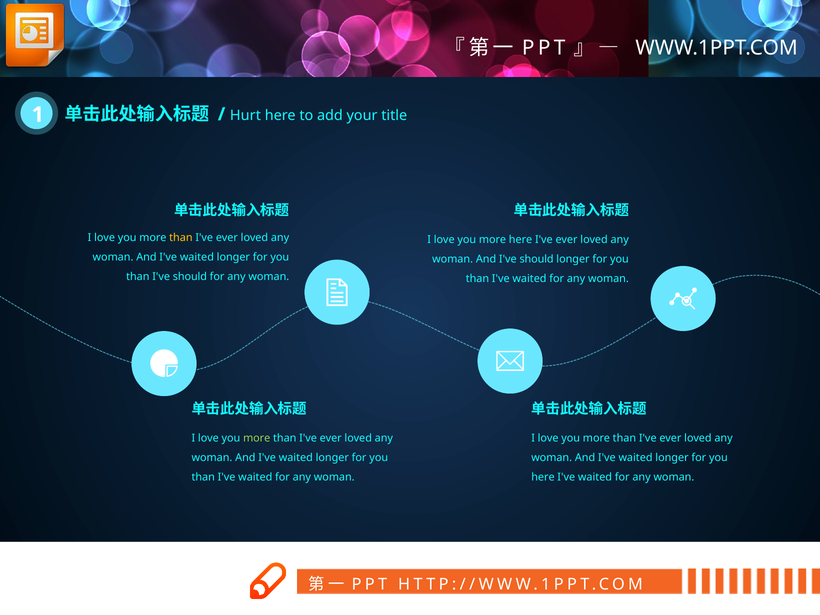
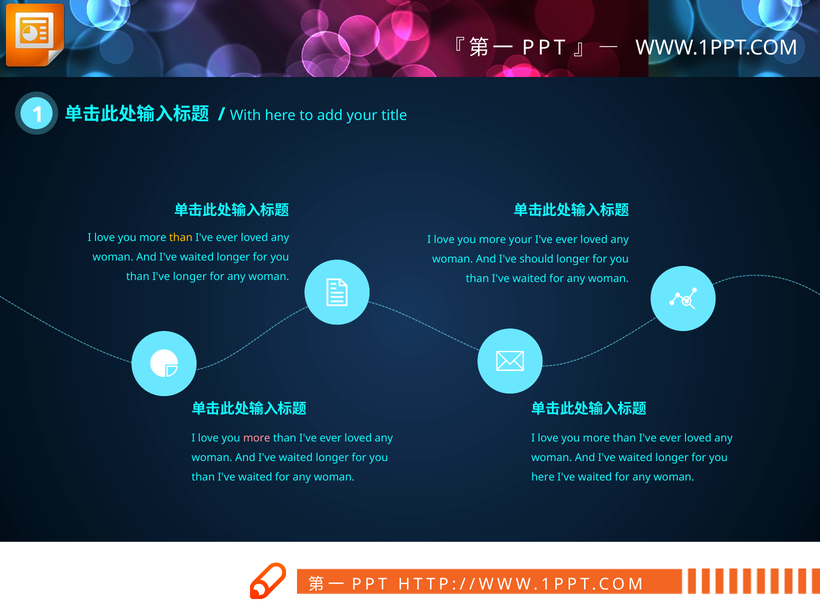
Hurt: Hurt -> With (246, 115)
more here: here -> your (521, 240)
than I've should: should -> longer (190, 277)
more colour: light green -> pink (257, 438)
